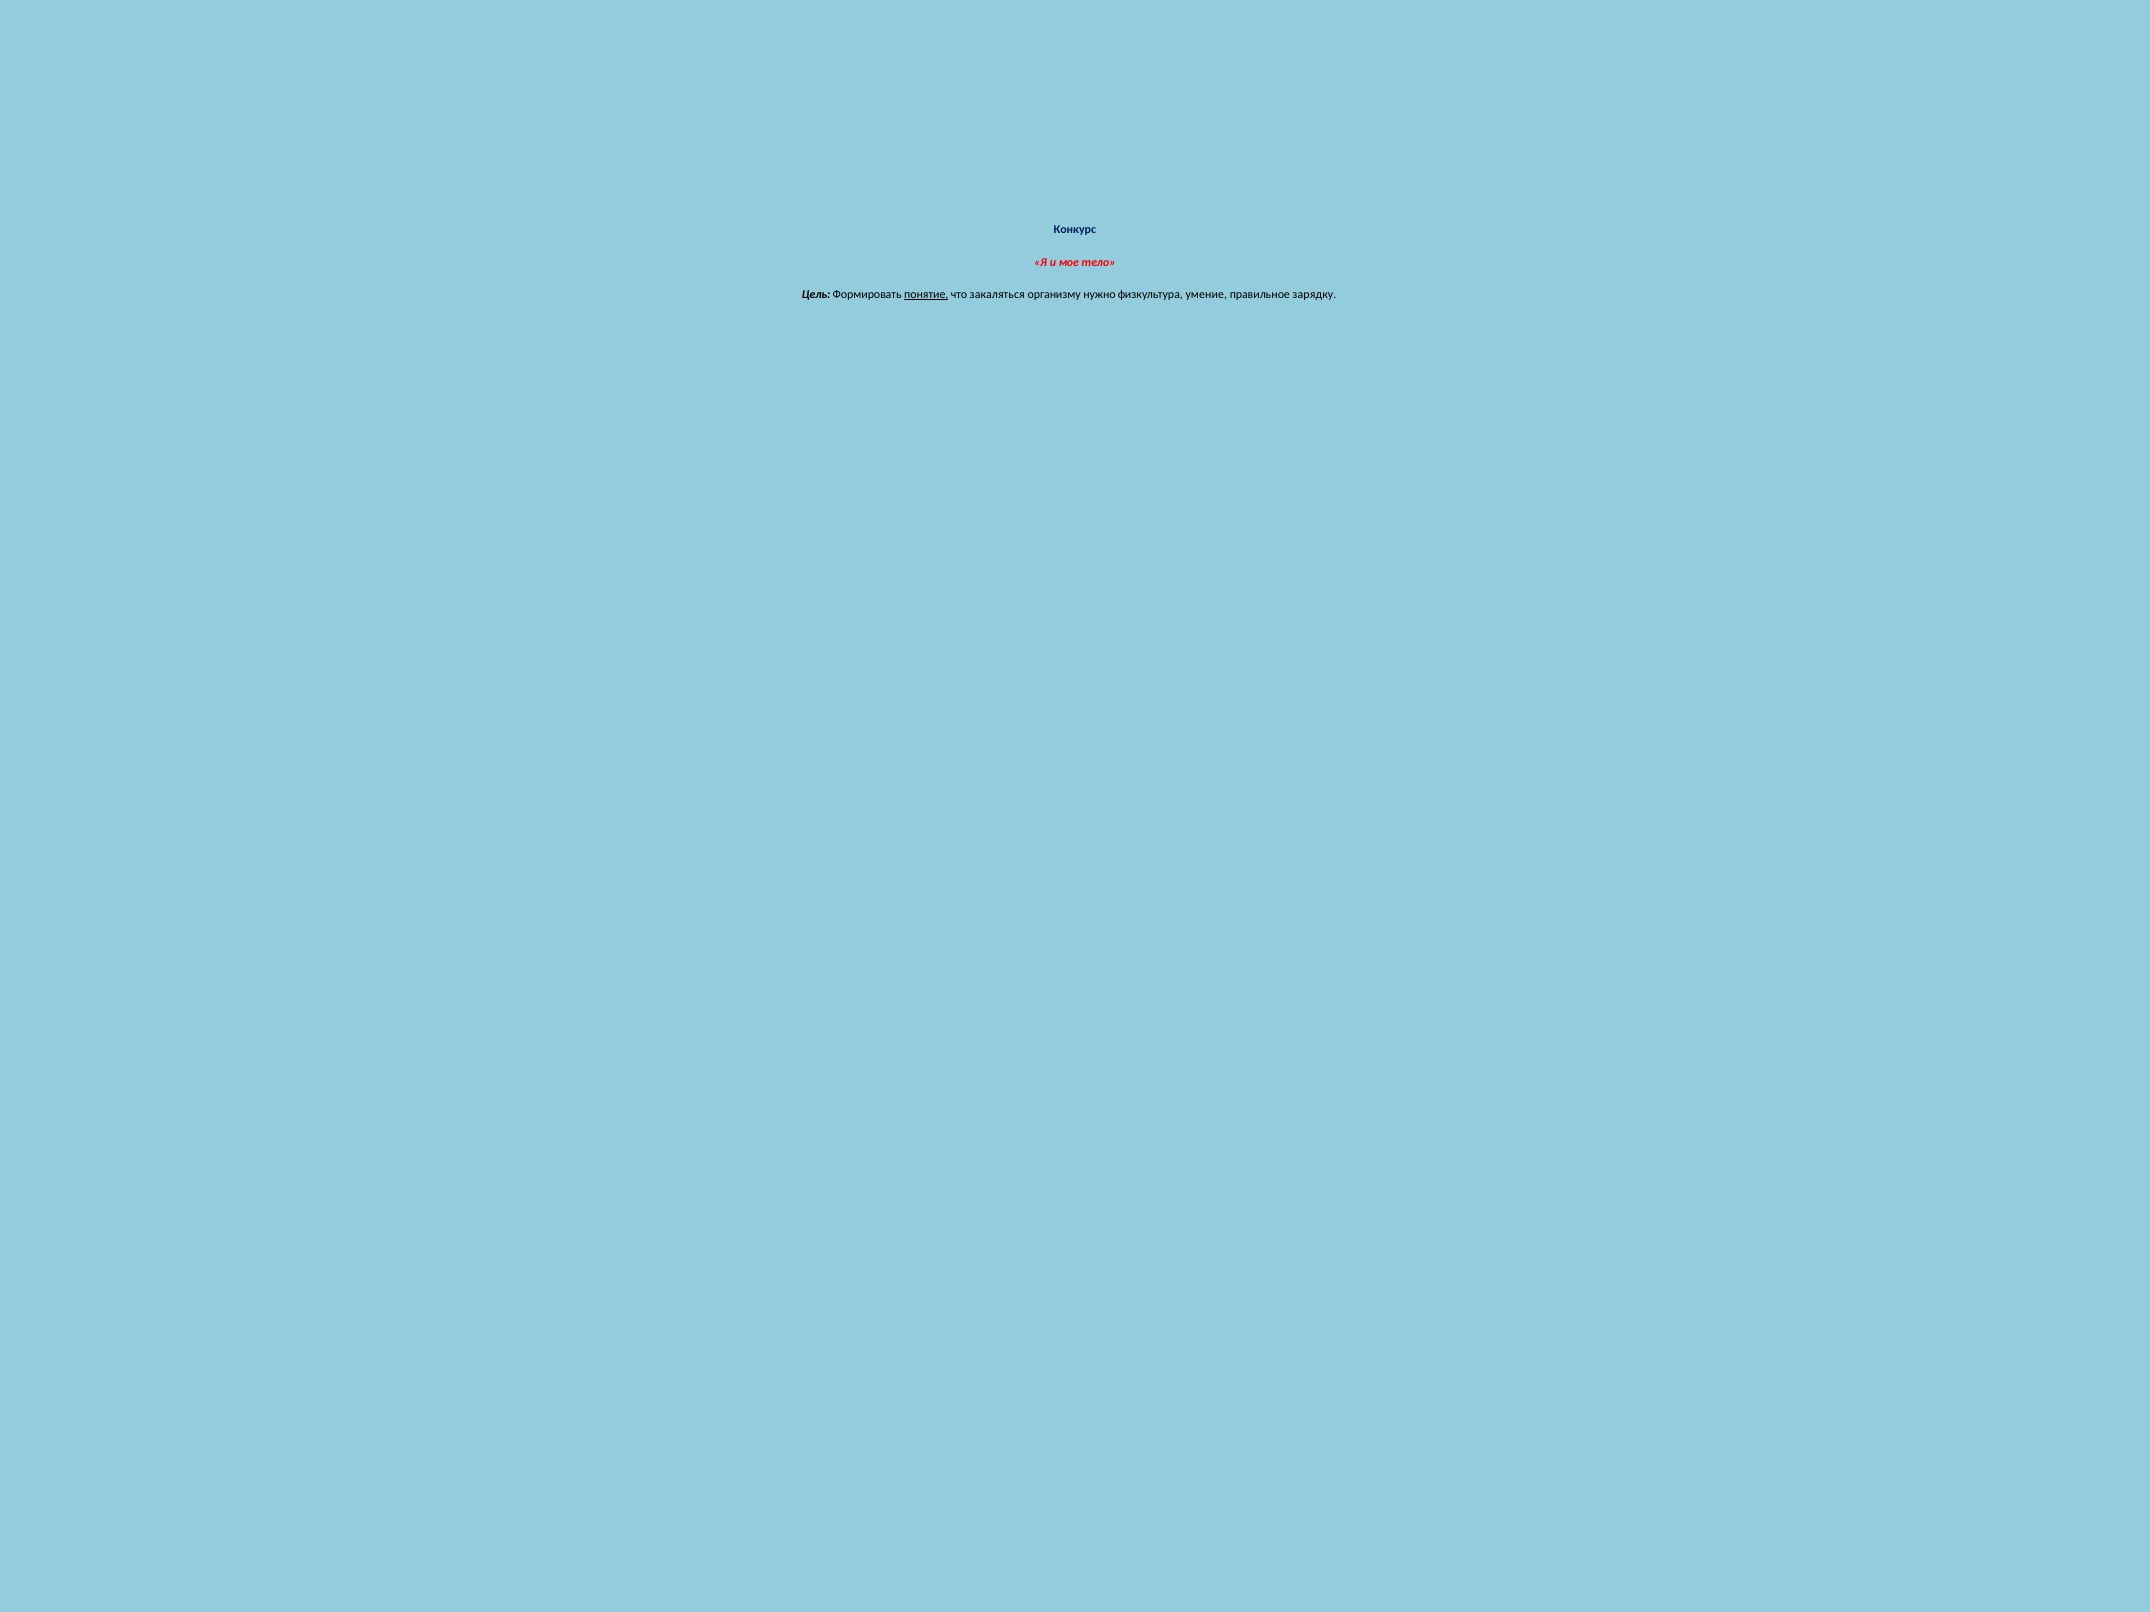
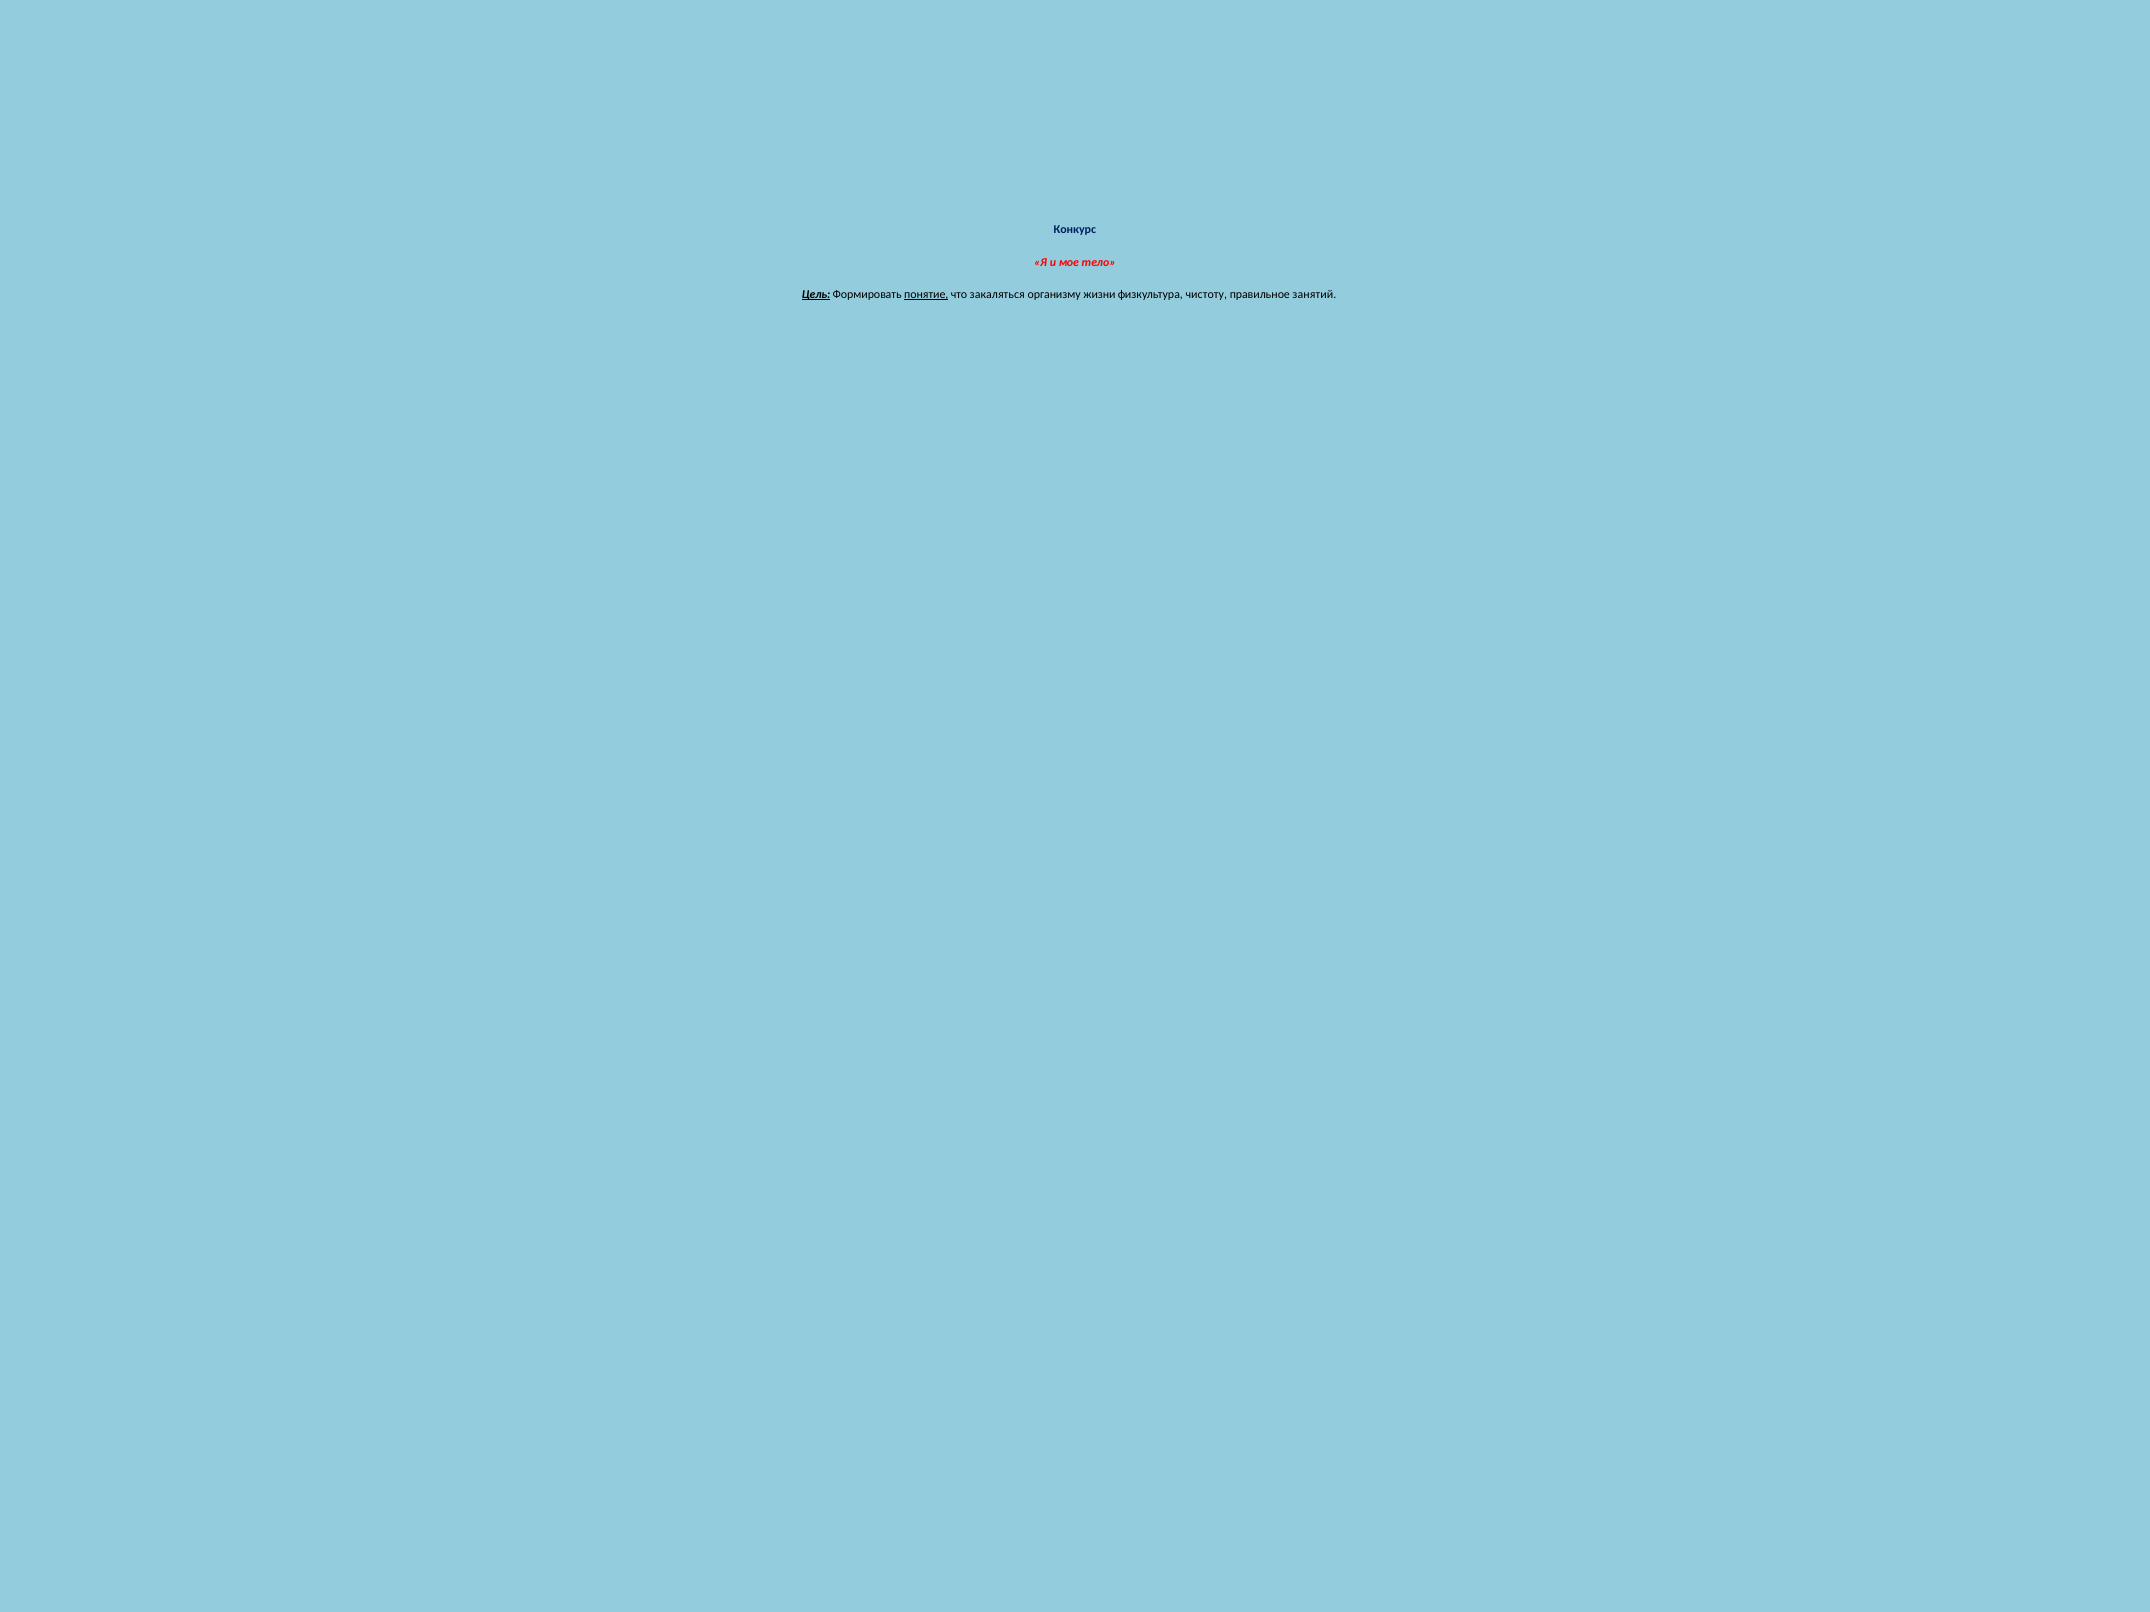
Цель underline: none -> present (816, 294)
нужно: нужно -> жизни (1099, 294)
умение: умение -> чистоту (1206, 294)
зарядку: зарядку -> занятий (1314, 294)
